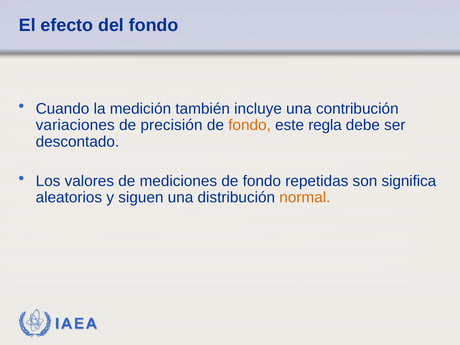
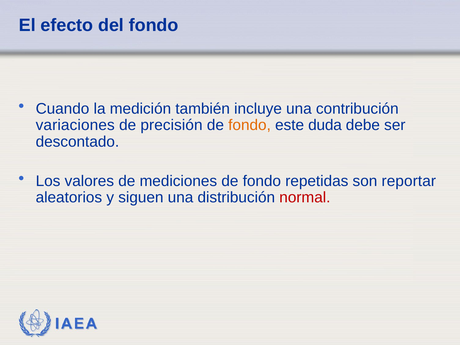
regla: regla -> duda (325, 125)
significa: significa -> reportar (409, 181)
normal colour: orange -> red (305, 198)
